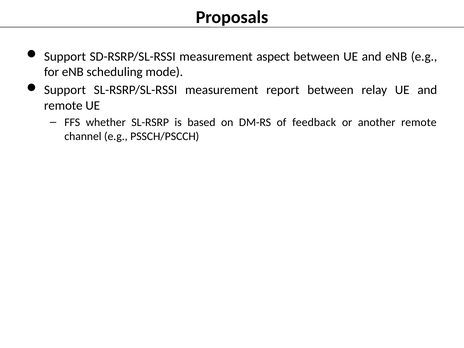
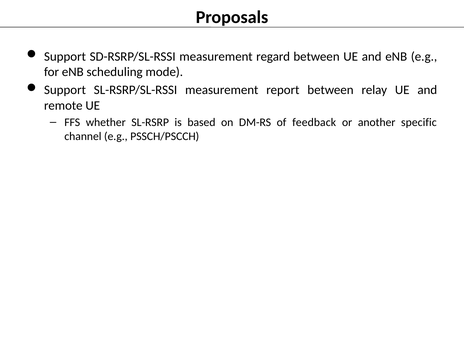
aspect: aspect -> regard (273, 56)
another remote: remote -> specific (419, 122)
